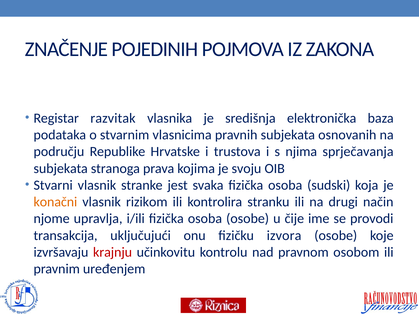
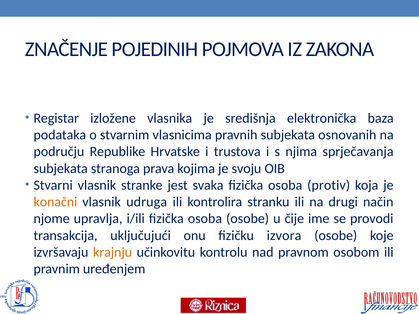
razvitak: razvitak -> izložene (113, 118)
sudski: sudski -> protiv (329, 185)
rizikom: rizikom -> udruga (147, 202)
krajnju colour: red -> orange (113, 252)
